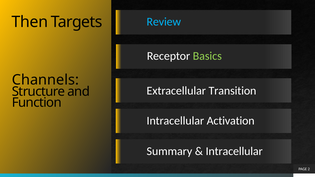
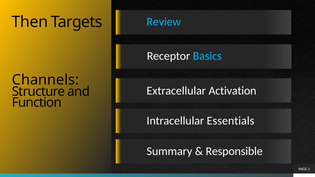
Basics colour: light green -> light blue (207, 56)
Transition: Transition -> Activation (232, 91)
Activation: Activation -> Essentials (231, 121)
Intracellular: Intracellular -> Responsible (234, 152)
